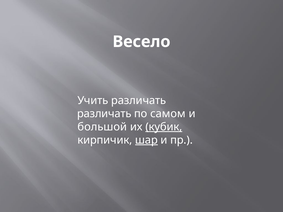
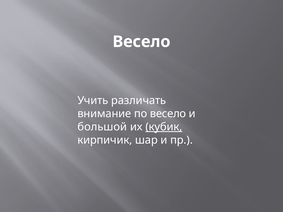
различать: различать -> внимание (104, 114)
по самом: самом -> весело (168, 114)
шар underline: present -> none (146, 140)
